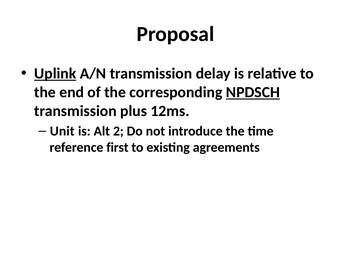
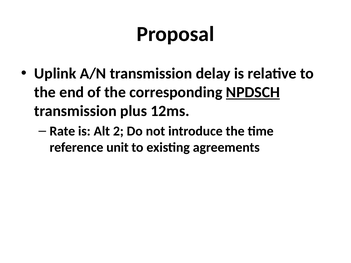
Uplink underline: present -> none (55, 74)
Unit: Unit -> Rate (62, 131)
first: first -> unit (117, 148)
